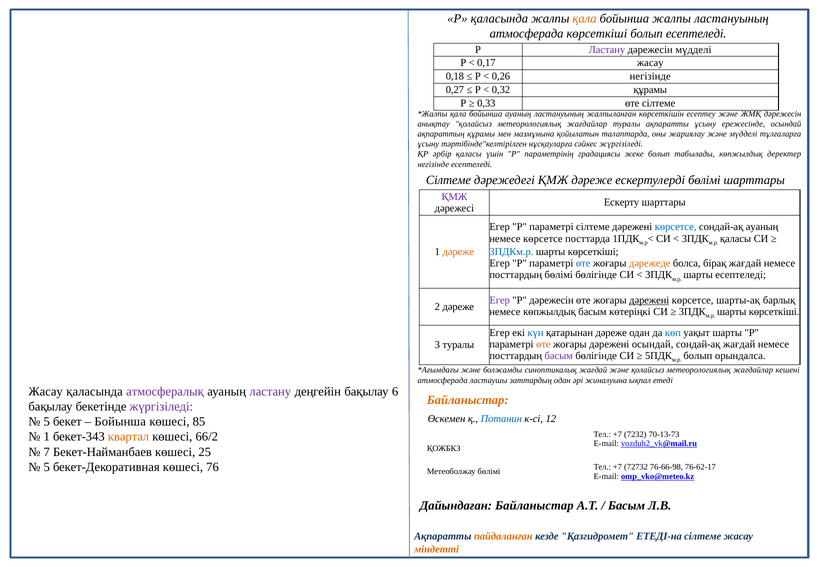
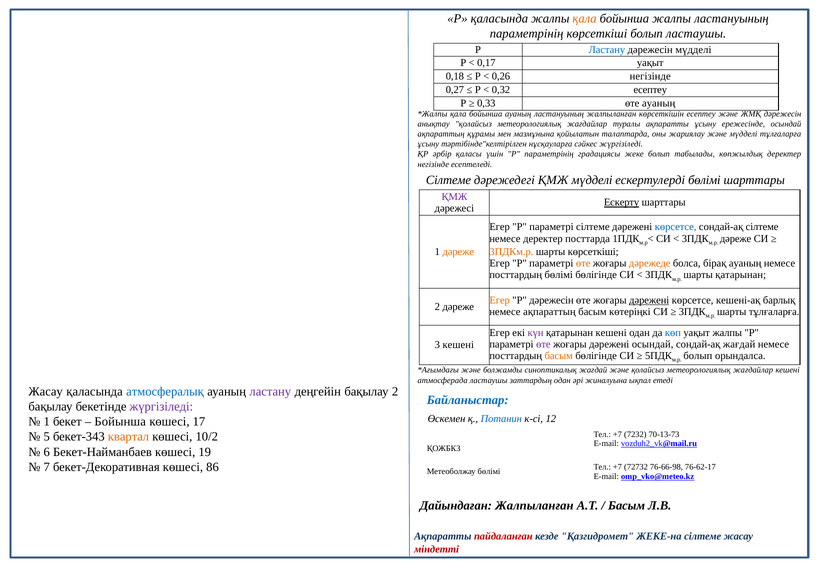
атмосферада: атмосферада -> параметрінің (527, 34)
болып есептеледі: есептеледі -> ластаушы (696, 34)
Ластану colour: purple -> blue (607, 50)
0,17 жасау: жасау -> уақыт (650, 63)
0,32 құрамы: құрамы -> есептеу (650, 90)
өте сілтеме: сілтеме -> ауаның (659, 103)
ҚМЖ дәреже: дәреже -> мүдделі (592, 180)
Ескерту underline: none -> present (622, 202)
сондай-ақ ауаның: ауаның -> сілтеме (762, 227)
немесе көрсетсе: көрсетсе -> деректер (543, 239)
қаласы: қаласы -> дәреже (736, 239)
3ПДКм.р colour: blue -> orange (511, 252)
өте colour: blue -> orange (583, 263)
бірақ жағдай: жағдай -> ауаның (745, 263)
шарты есептеледі: есептеледі -> қатарынан (741, 275)
Егер colour: purple -> orange (500, 300)
шарты-ақ: шарты-ақ -> кешені-ақ (738, 300)
немесе көпжылдық: көпжылдық -> ақпараттың (549, 312)
көрсеткіші: көрсеткіші -> тұлғаларға (774, 312)
күн colour: blue -> purple (536, 333)
қатарынан дәреже: дәреже -> кешені (611, 333)
уақыт шарты: шарты -> жалпы (727, 333)
өте colour: orange -> purple (543, 344)
3 туралы: туралы -> кешені (458, 345)
басым colour: purple -> orange (559, 356)
атмосфералық colour: purple -> blue (165, 391)
бақылау 6: 6 -> 2 (395, 391)
Байланыстар colour: orange -> blue (468, 400)
5: 5 -> 1 (47, 422)
85: 85 -> 17 (199, 422)
1: 1 -> 5 (47, 437)
66/2: 66/2 -> 10/2 (207, 437)
7: 7 -> 6 (47, 452)
25: 25 -> 19 (205, 452)
5: 5 -> 7 (47, 467)
76: 76 -> 86 (213, 467)
Дайындаған Байланыстар: Байланыстар -> Жалпыланған (534, 506)
пайдаланған colour: orange -> red (503, 536)
ЕТЕДІ-на: ЕТЕДІ-на -> ЖЕКЕ-на (659, 536)
міндетті colour: orange -> red (437, 549)
